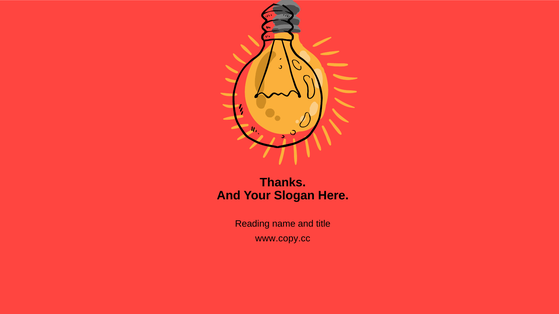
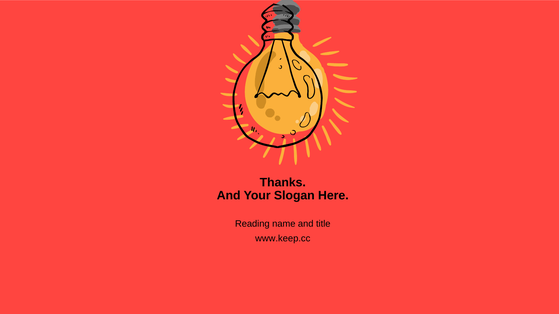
www.copy.cc: www.copy.cc -> www.keep.cc (283, 239)
